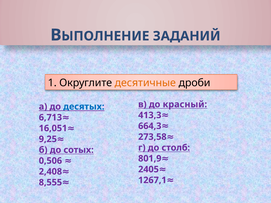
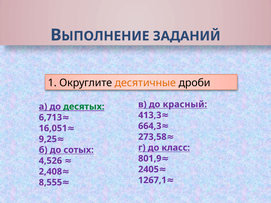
десятых colour: blue -> green (84, 107)
столб: столб -> класс (176, 148)
0,506: 0,506 -> 4,526 (50, 161)
